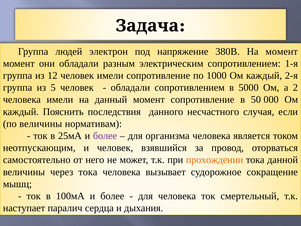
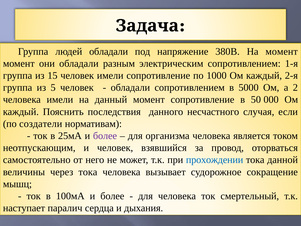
людей электрон: электрон -> обладали (109, 51)
12: 12 -> 15 (52, 75)
по величины: величины -> создатели (41, 124)
прохождении colour: orange -> blue (215, 160)
